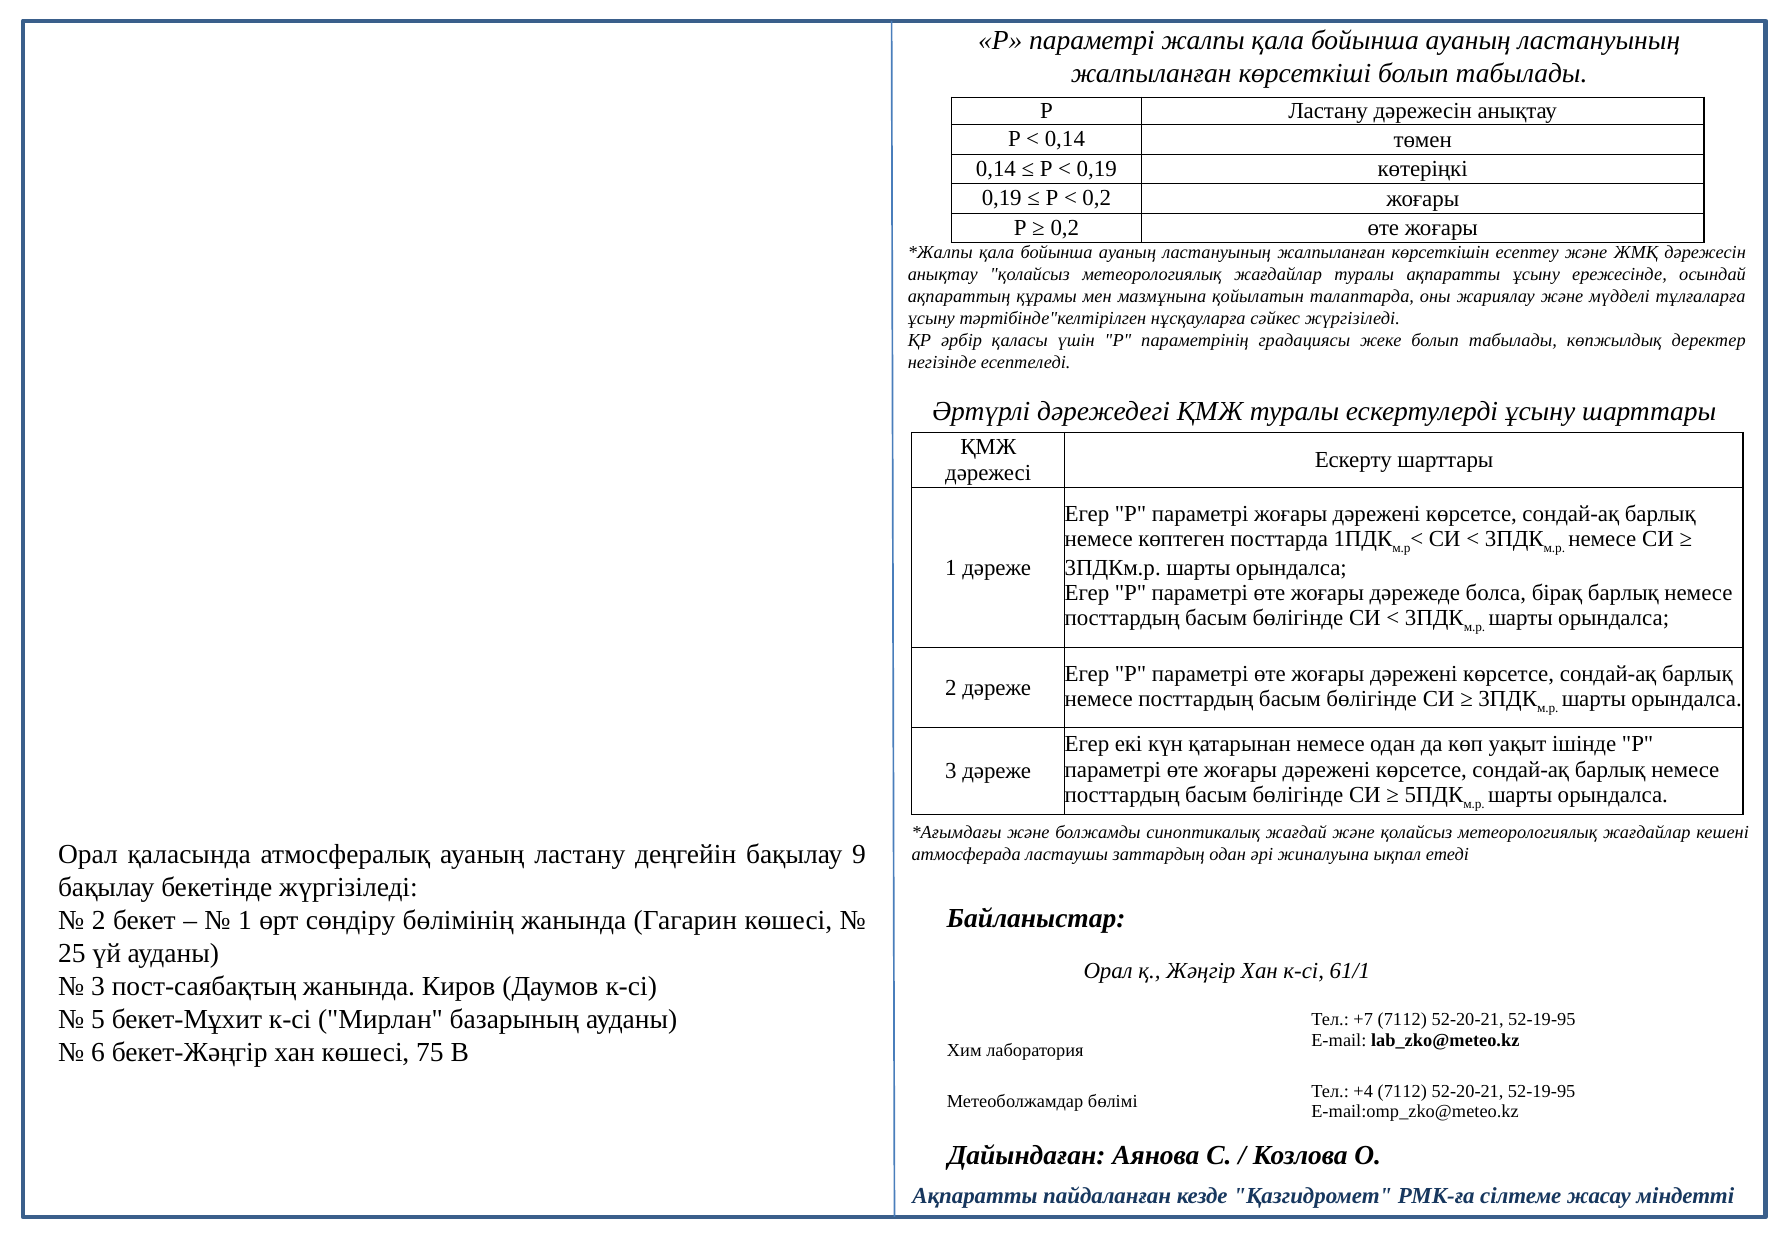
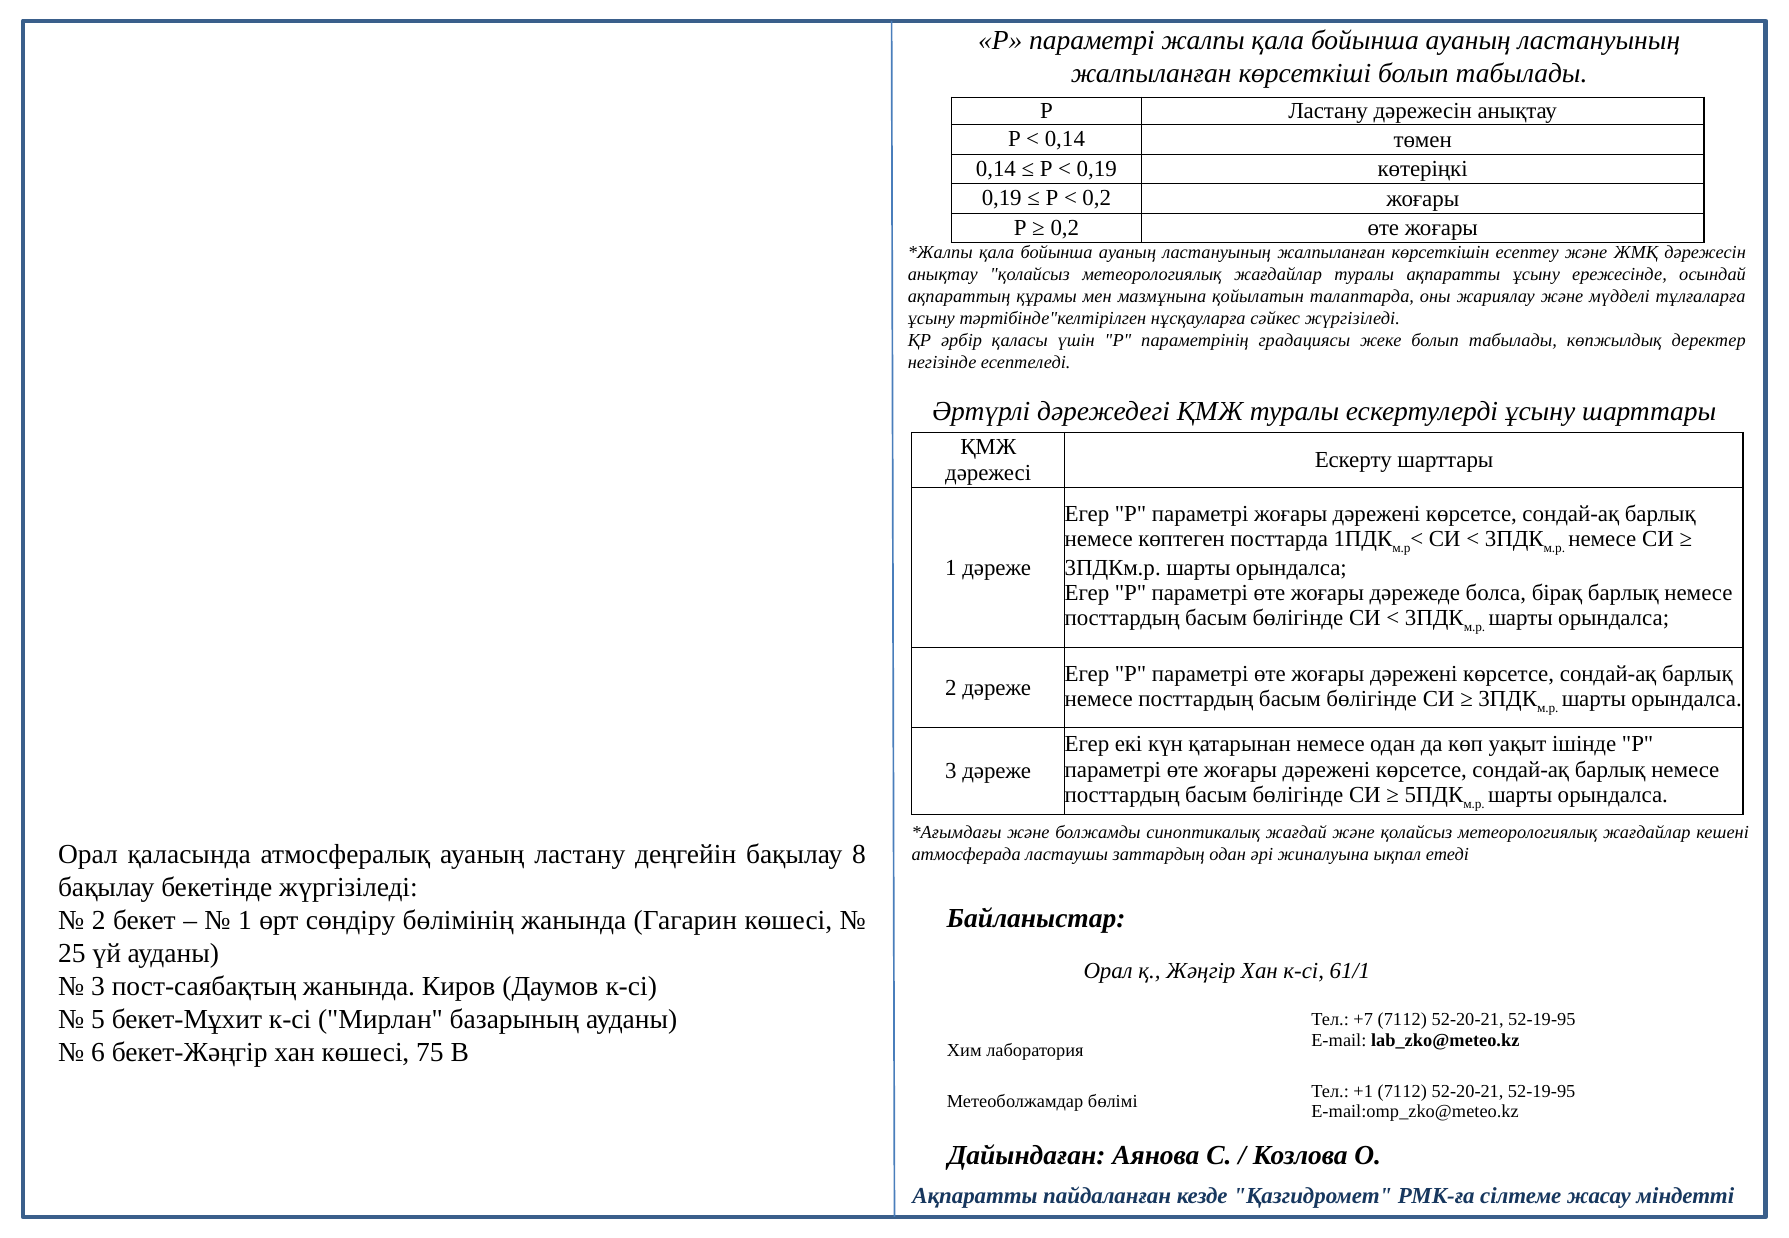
9: 9 -> 8 (859, 855)
+4: +4 -> +1 (1363, 1092)
